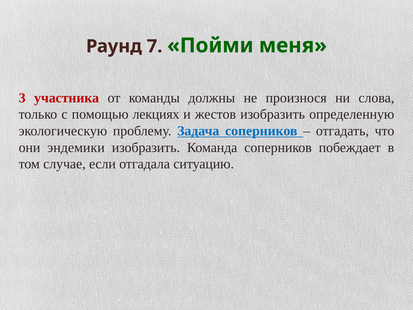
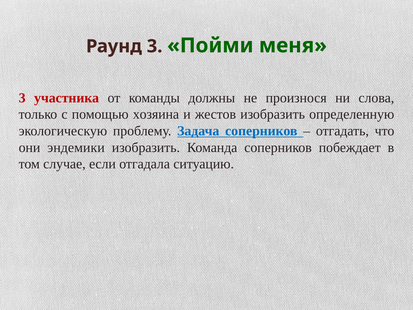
Раунд 7: 7 -> 3 (155, 46)
лекциях: лекциях -> хозяина (156, 114)
